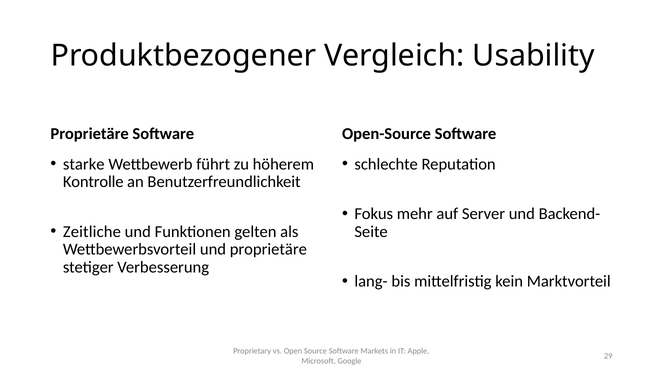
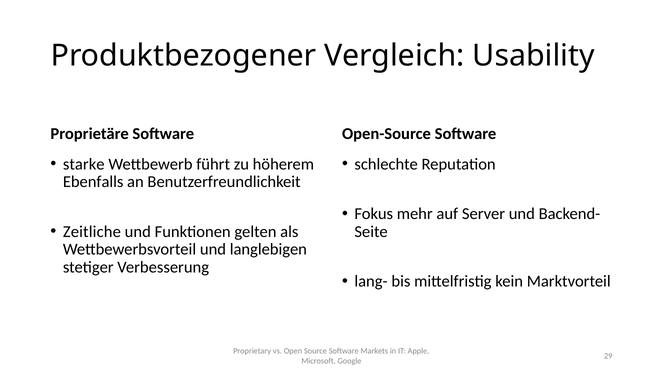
Kontrolle: Kontrolle -> Ebenfalls (93, 182)
und proprietäre: proprietäre -> langlebigen (268, 249)
